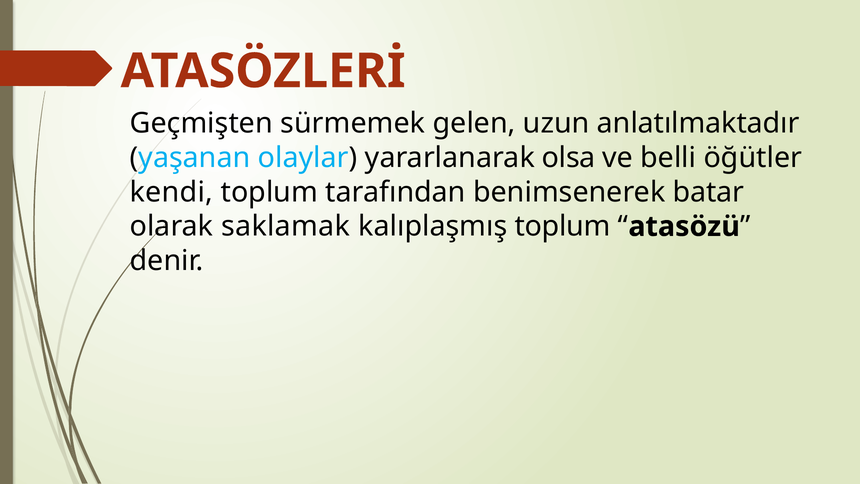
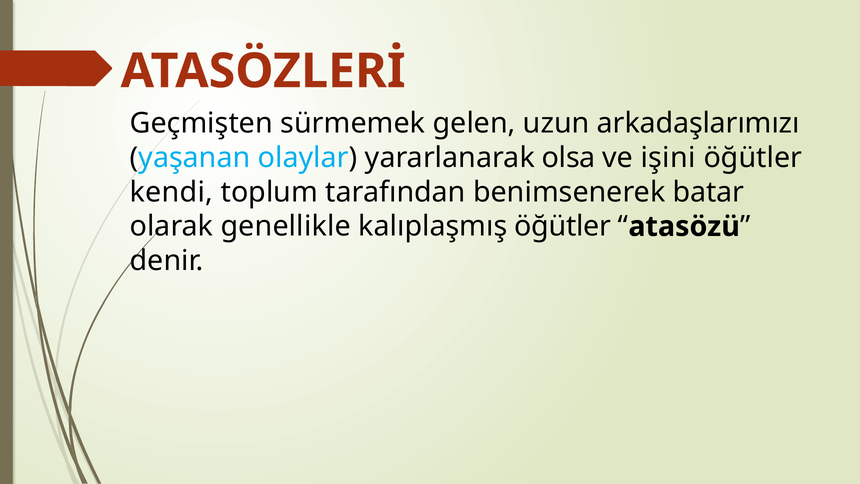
anlatılmaktadır: anlatılmaktadır -> arkadaşlarımızı (698, 123)
belli: belli -> işini (668, 158)
saklamak: saklamak -> genellikle (286, 226)
kalıplaşmış toplum: toplum -> öğütler (563, 226)
